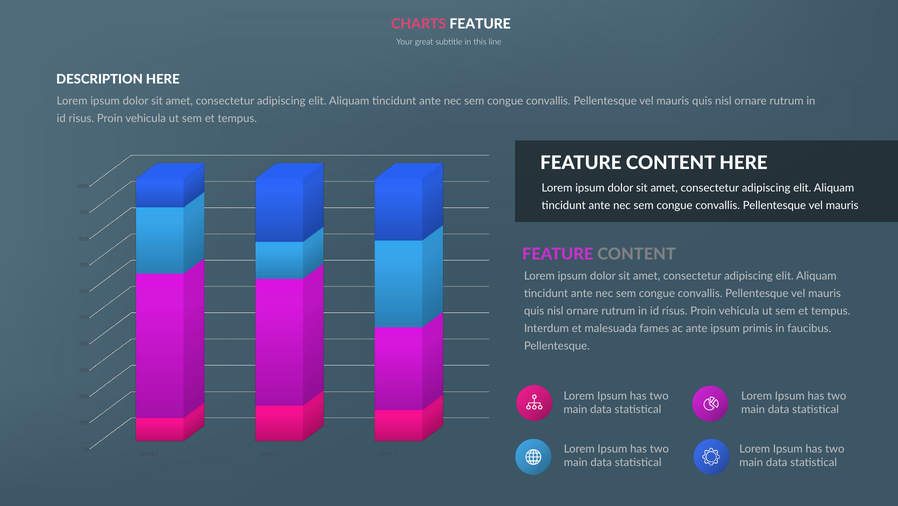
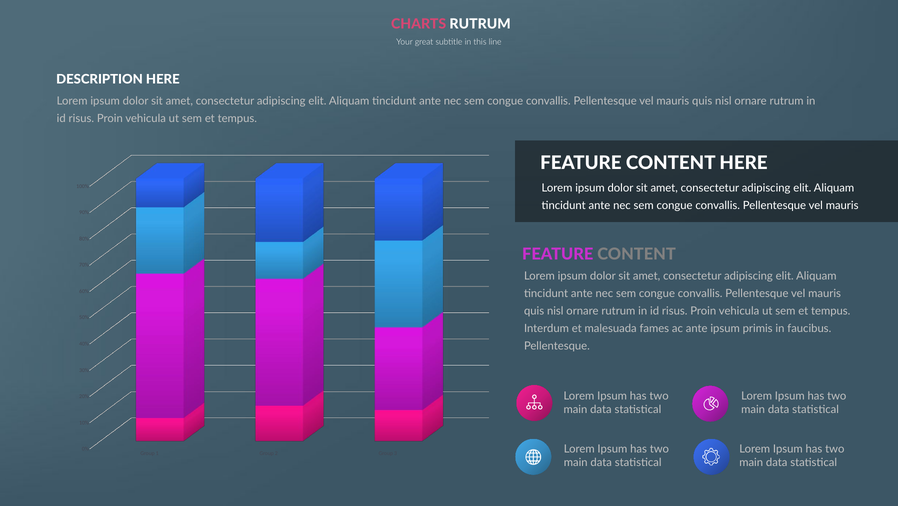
CHARTS FEATURE: FEATURE -> RUTRUM (480, 24)
